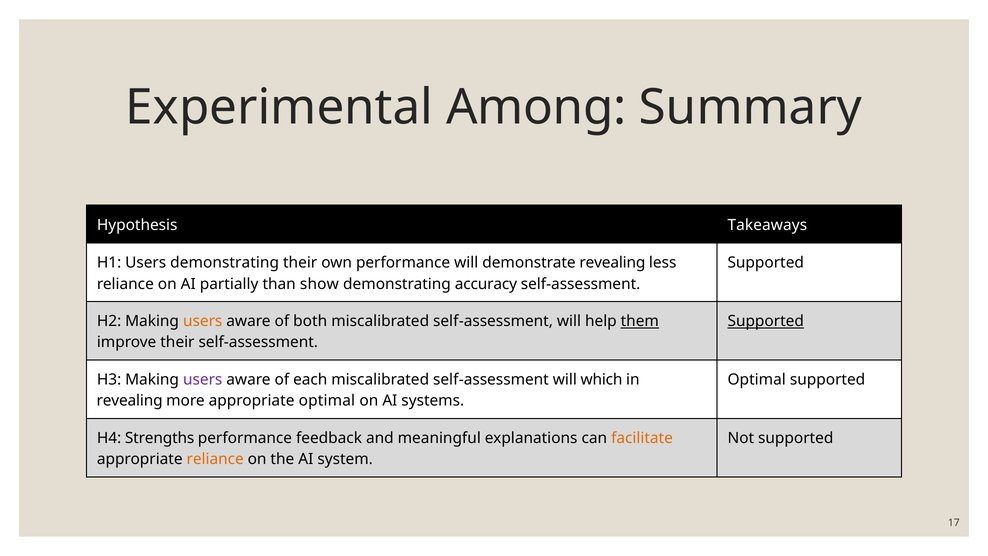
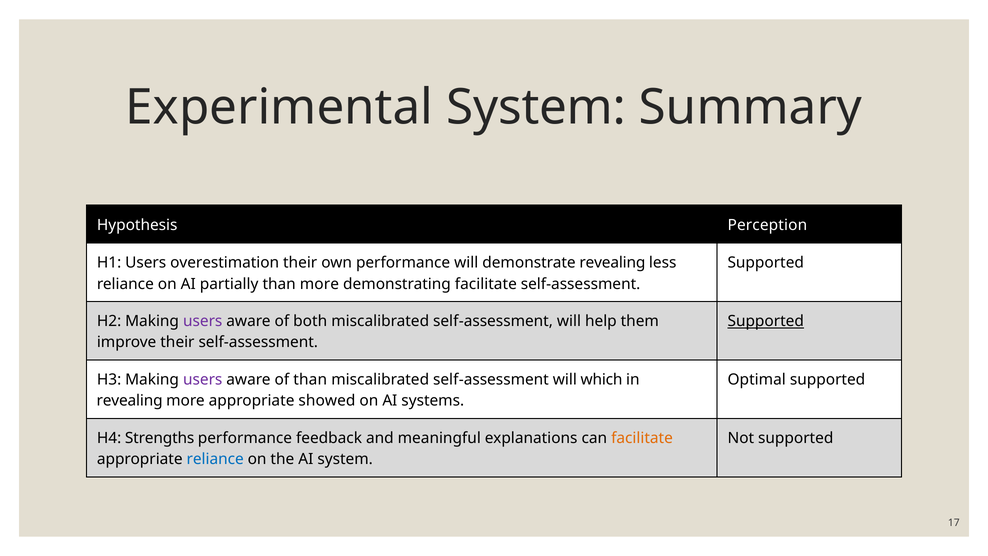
Experimental Among: Among -> System (536, 107)
Takeaways: Takeaways -> Perception (767, 225)
Users demonstrating: demonstrating -> overestimation (225, 263)
than show: show -> more (319, 284)
demonstrating accuracy: accuracy -> facilitate (486, 284)
users colour: orange -> purple (203, 321)
them underline: present -> none (640, 321)
of each: each -> than (310, 379)
appropriate optimal: optimal -> showed (327, 401)
reliance colour: orange -> blue (215, 459)
